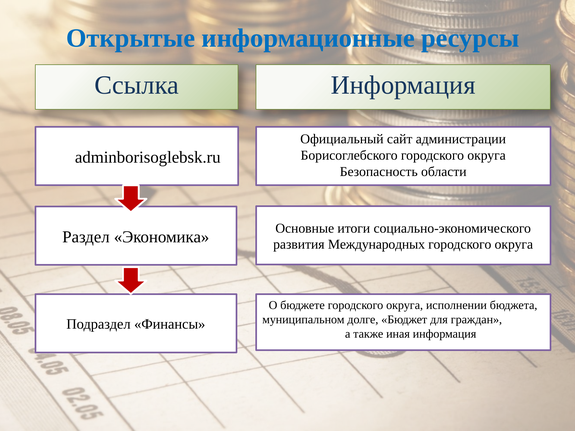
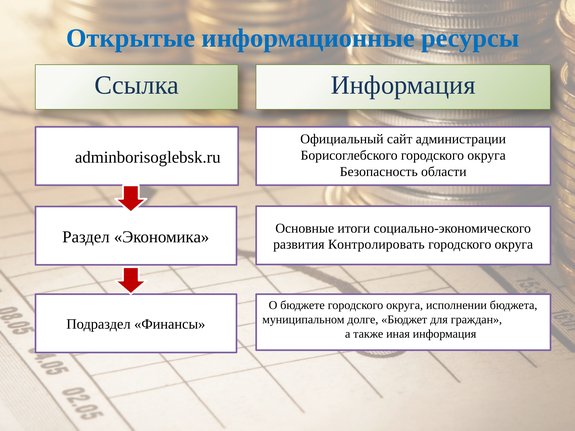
Международных: Международных -> Контролировать (376, 245)
